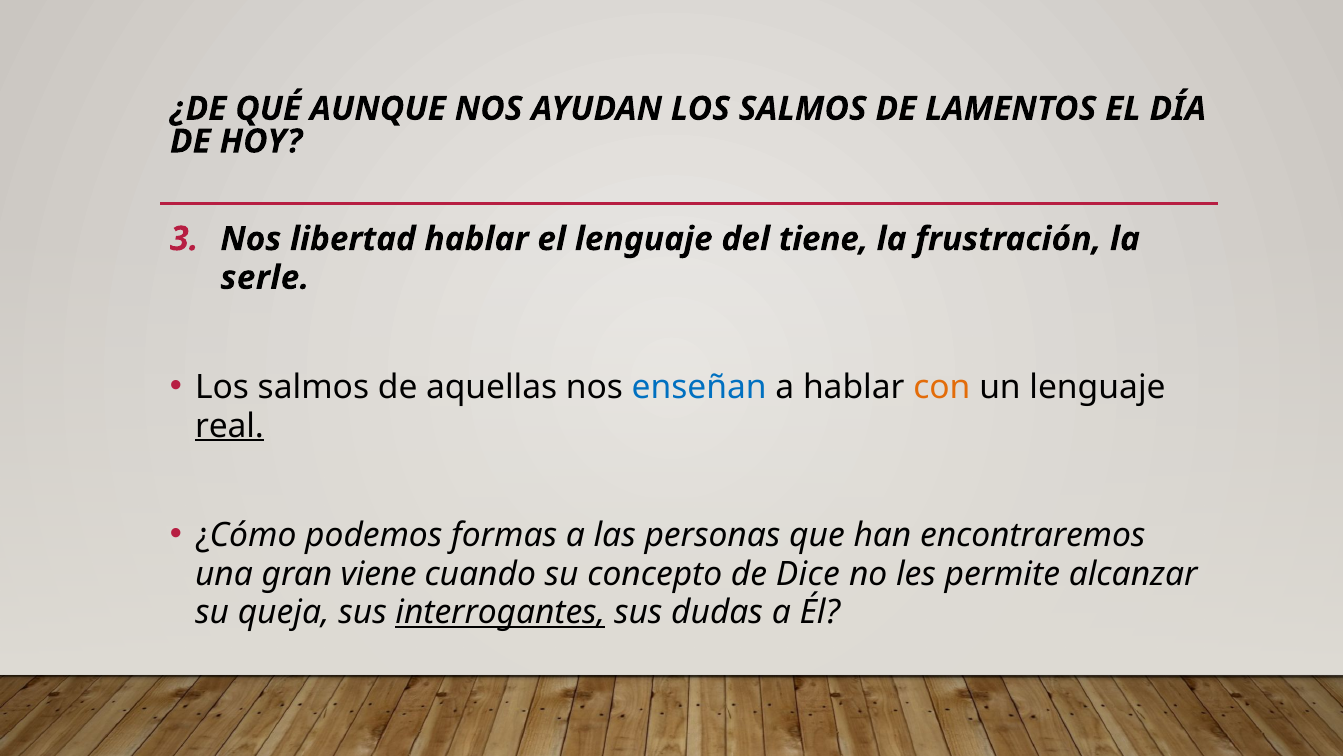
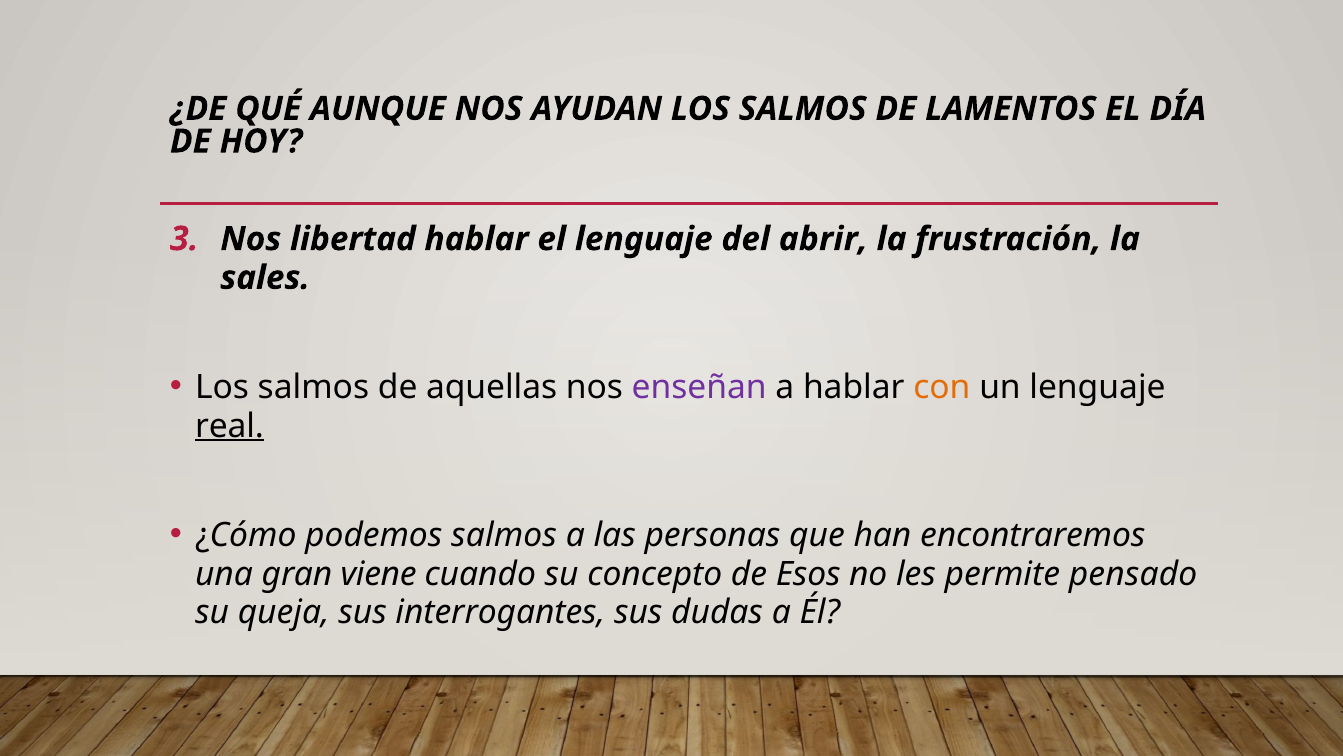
tiene: tiene -> abrir (823, 239)
serle: serle -> sales (265, 278)
enseñan colour: blue -> purple (699, 387)
podemos formas: formas -> salmos (504, 535)
Dice: Dice -> Esos (808, 574)
alcanzar: alcanzar -> pensado (1133, 574)
interrogantes underline: present -> none (500, 612)
